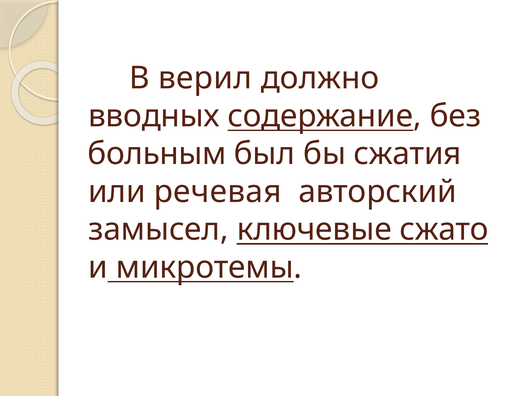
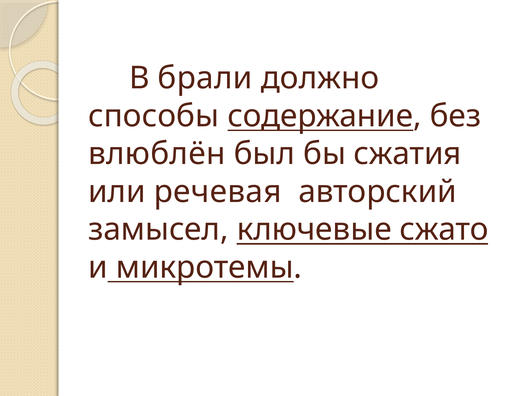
верил: верил -> брали (205, 78)
вводных: вводных -> способы (154, 116)
больным: больным -> влюблён (157, 154)
